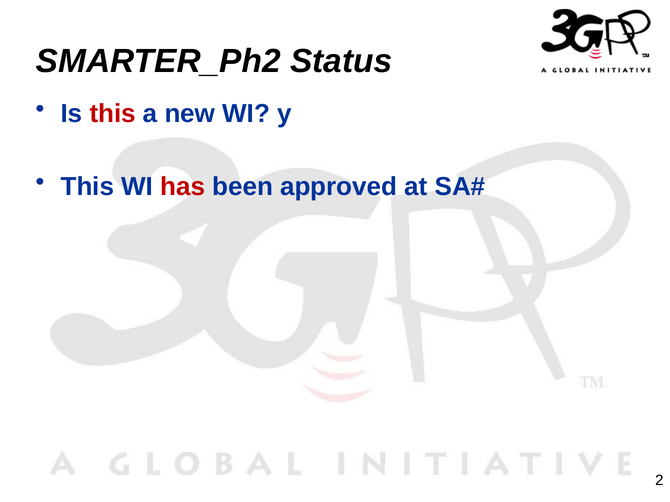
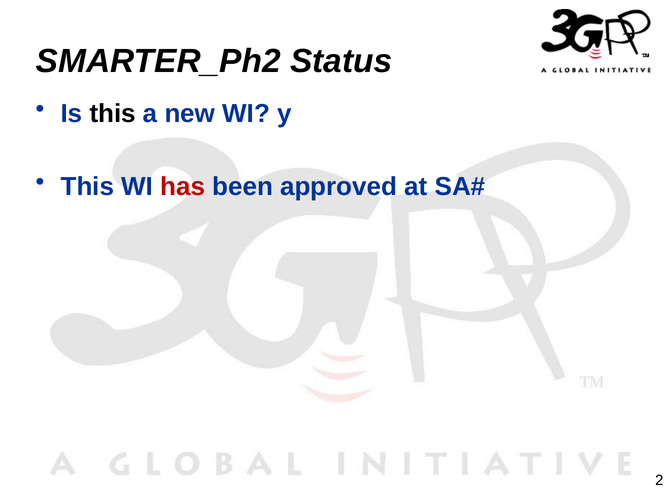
this colour: red -> black (113, 114)
